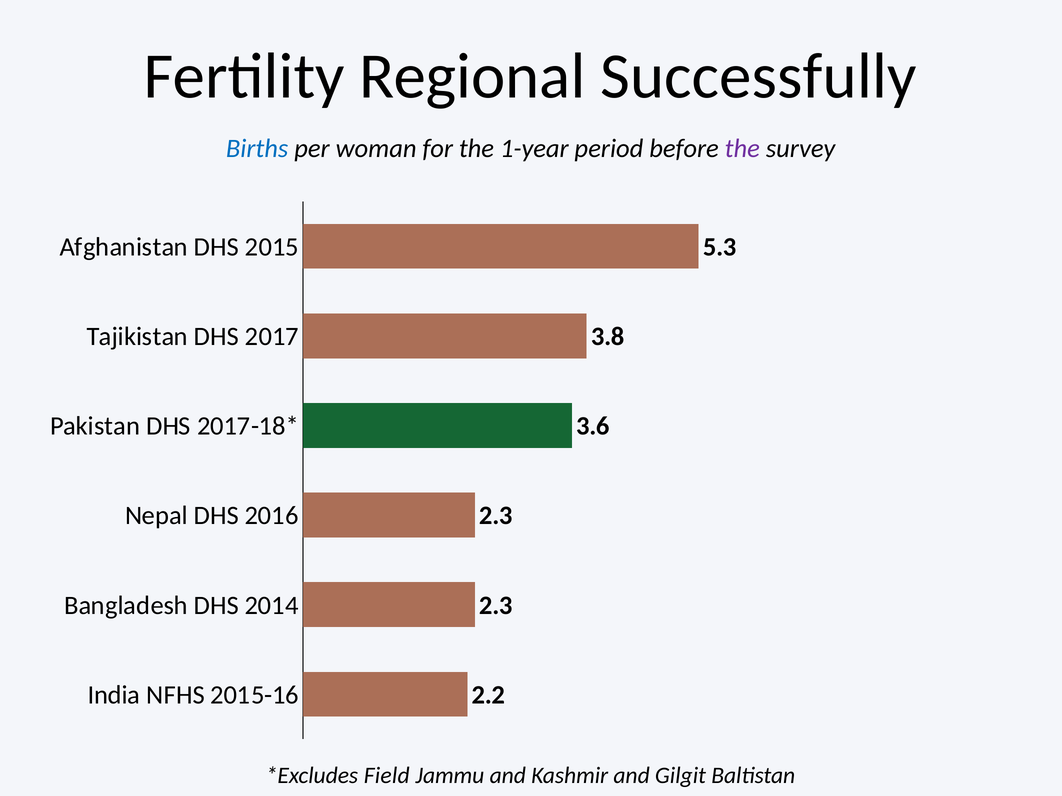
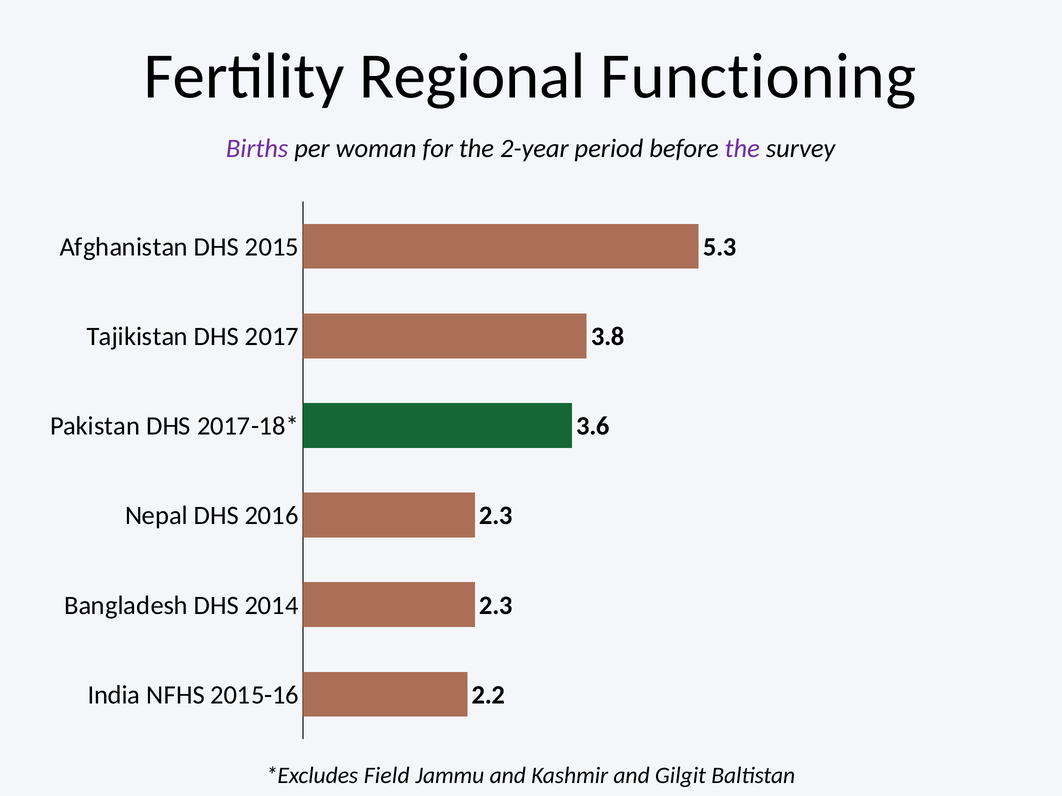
Successfully: Successfully -> Functioning (758, 77)
Births colour: blue -> purple (257, 149)
1-year: 1-year -> 2-year (534, 149)
